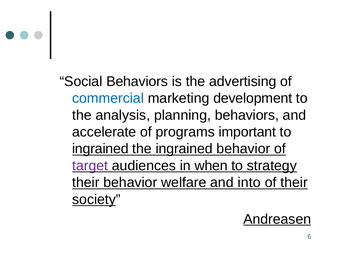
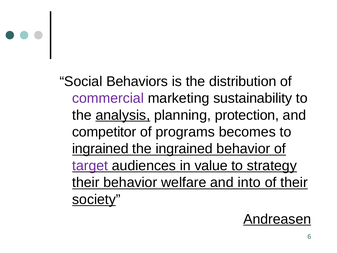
advertising: advertising -> distribution (243, 81)
commercial colour: blue -> purple (108, 98)
development: development -> sustainability (253, 98)
analysis underline: none -> present (123, 115)
planning behaviors: behaviors -> protection (247, 115)
accelerate: accelerate -> competitor (104, 132)
important: important -> becomes (247, 132)
when: when -> value (211, 166)
